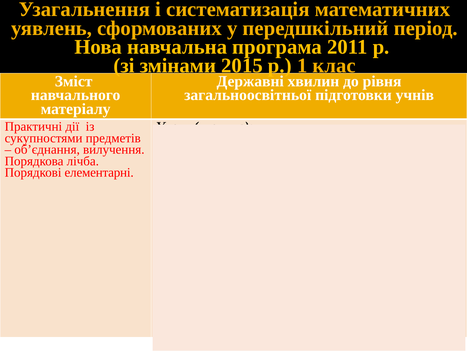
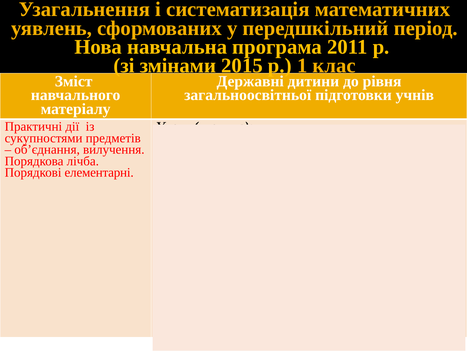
хвилин: хвилин -> дитини (313, 81)
